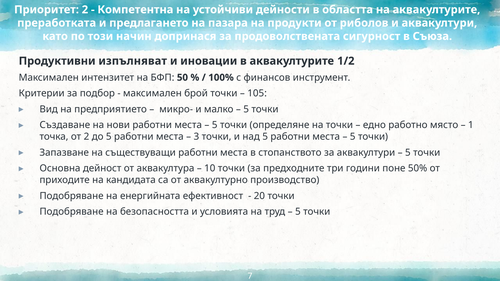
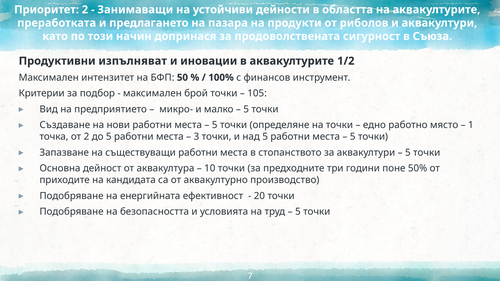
Компетентна: Компетентна -> Занимаващи (135, 10)
